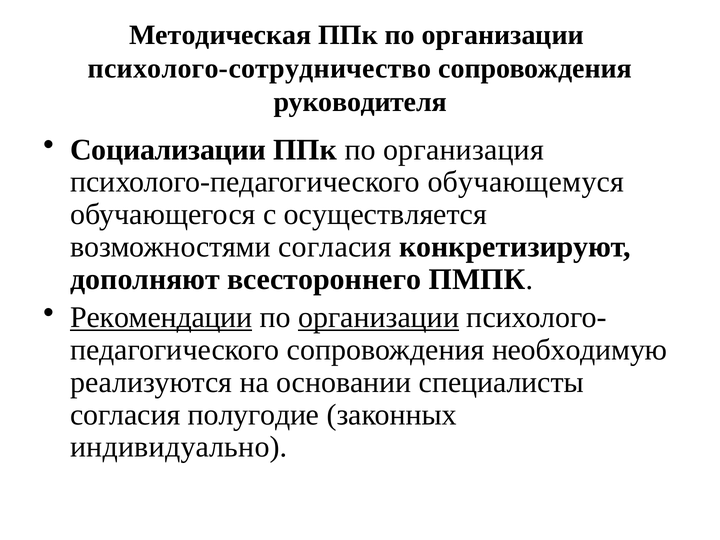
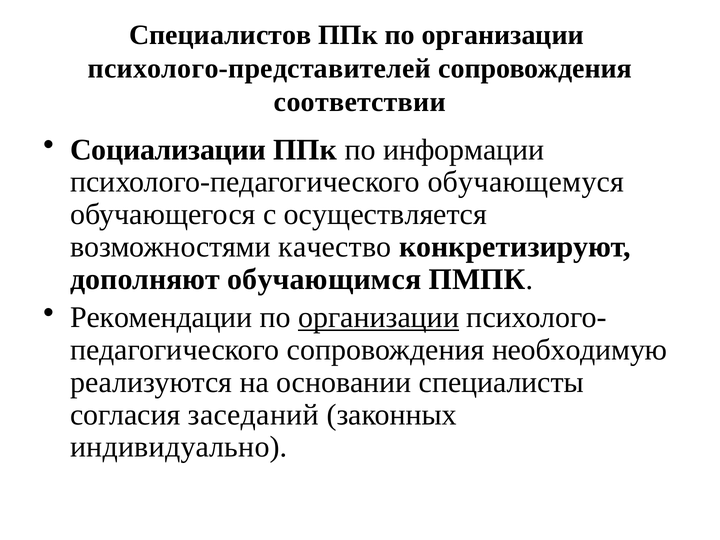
Методическая: Методическая -> Специалистов (220, 35)
психолого-сотрудничество: психолого-сотрудничество -> психолого-представителей (259, 69)
руководителя: руководителя -> соответствии (360, 102)
организация: организация -> информации (464, 150)
возможностями согласия: согласия -> качество (335, 247)
всестороннего: всестороннего -> обучающимся (324, 279)
Рекомендации underline: present -> none (161, 317)
полугодие: полугодие -> заседаний (253, 415)
